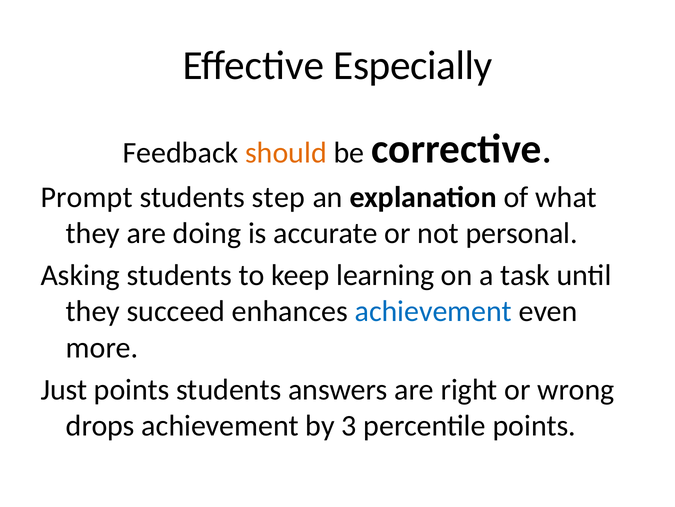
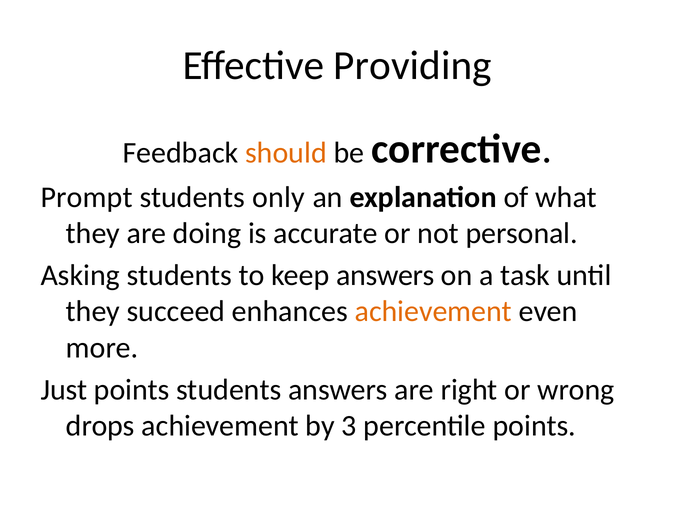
Especially: Especially -> Providing (413, 65)
step: step -> only (279, 197)
keep learning: learning -> answers (385, 275)
achievement colour: blue -> orange (433, 311)
